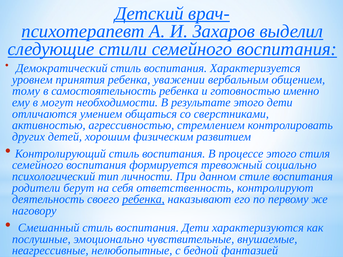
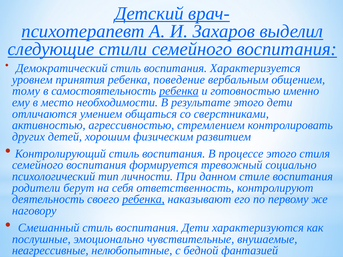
уважении: уважении -> поведение (179, 80)
ребенка underline: none -> present (179, 91)
могут: могут -> место (57, 103)
